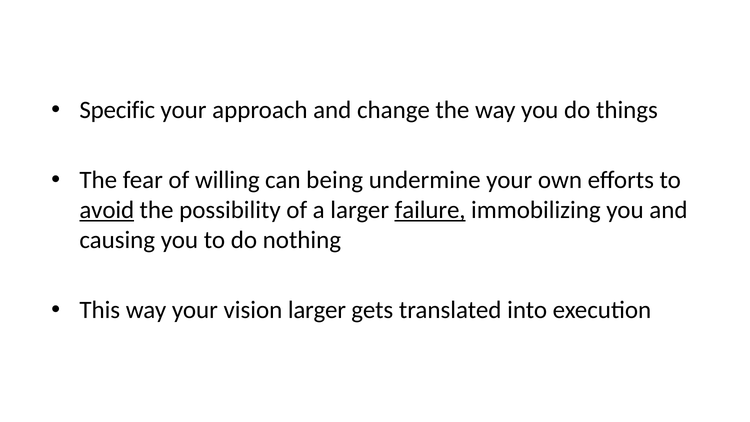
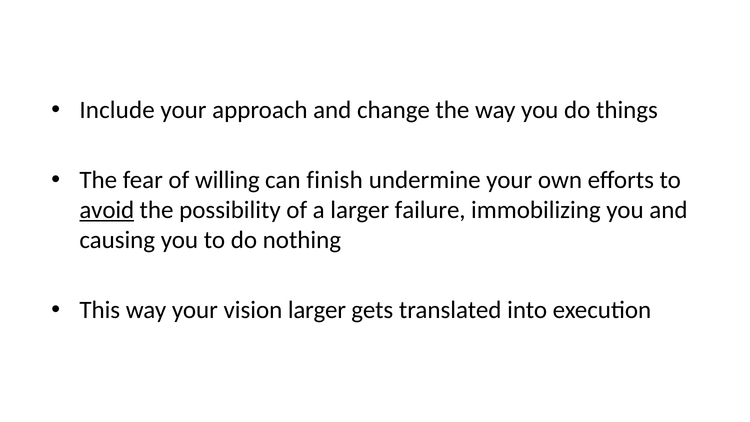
Specific: Specific -> Include (117, 110)
being: being -> finish (335, 180)
failure underline: present -> none (430, 210)
